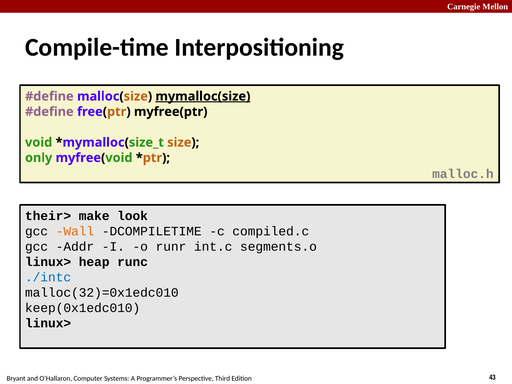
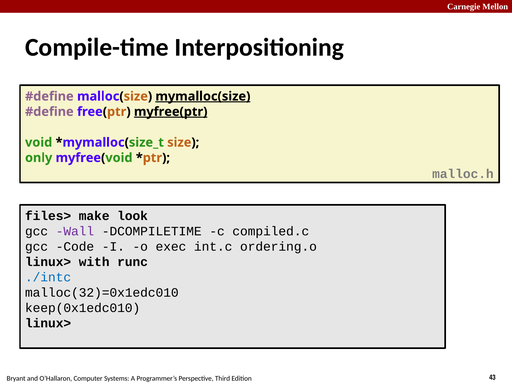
myfree(ptr underline: none -> present (171, 112)
their>: their> -> files> (48, 216)
Wall colour: orange -> purple (75, 231)
Addr: Addr -> Code (75, 247)
runr: runr -> exec (171, 247)
segments.o: segments.o -> ordering.o (278, 247)
heap: heap -> with (94, 262)
